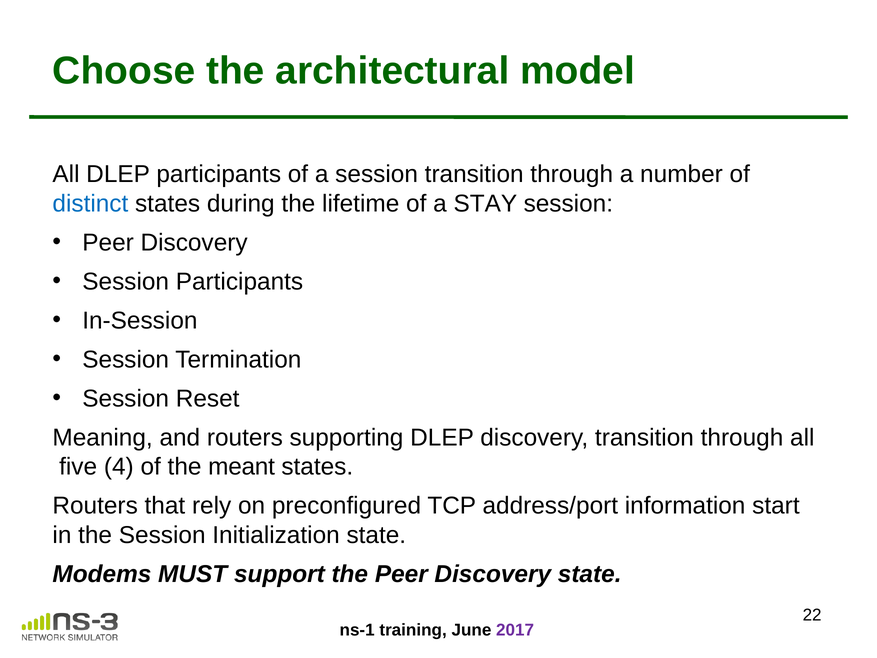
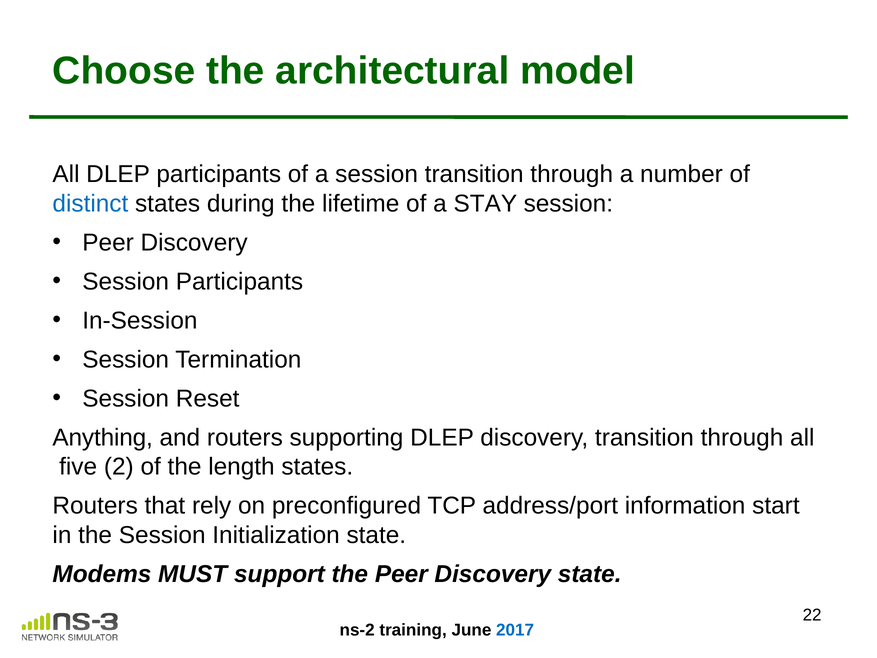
Meaning: Meaning -> Anything (103, 437)
4: 4 -> 2 (119, 467)
meant: meant -> length (241, 467)
ns-1: ns-1 -> ns-2 (357, 630)
2017 colour: purple -> blue (515, 630)
